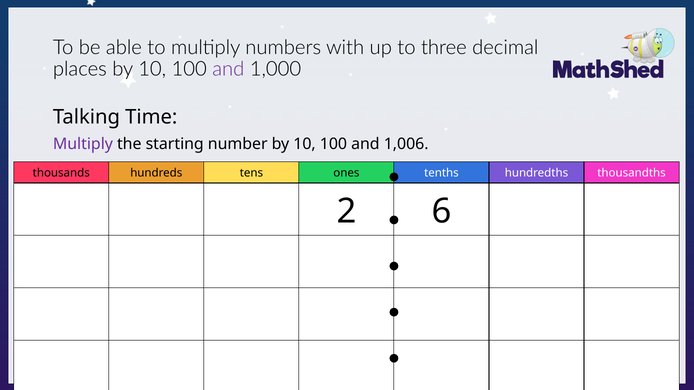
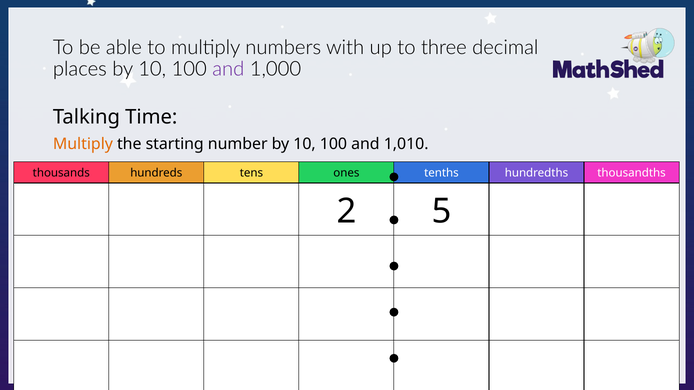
Multiply colour: purple -> orange (83, 144)
1,006: 1,006 -> 1,010 (406, 144)
6: 6 -> 5 (442, 211)
